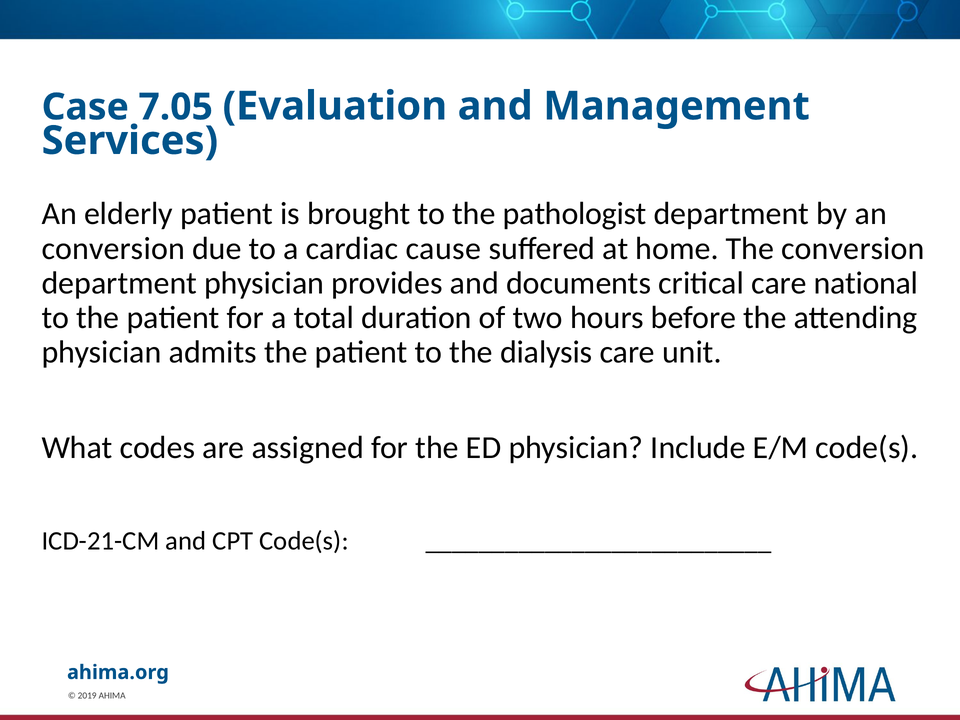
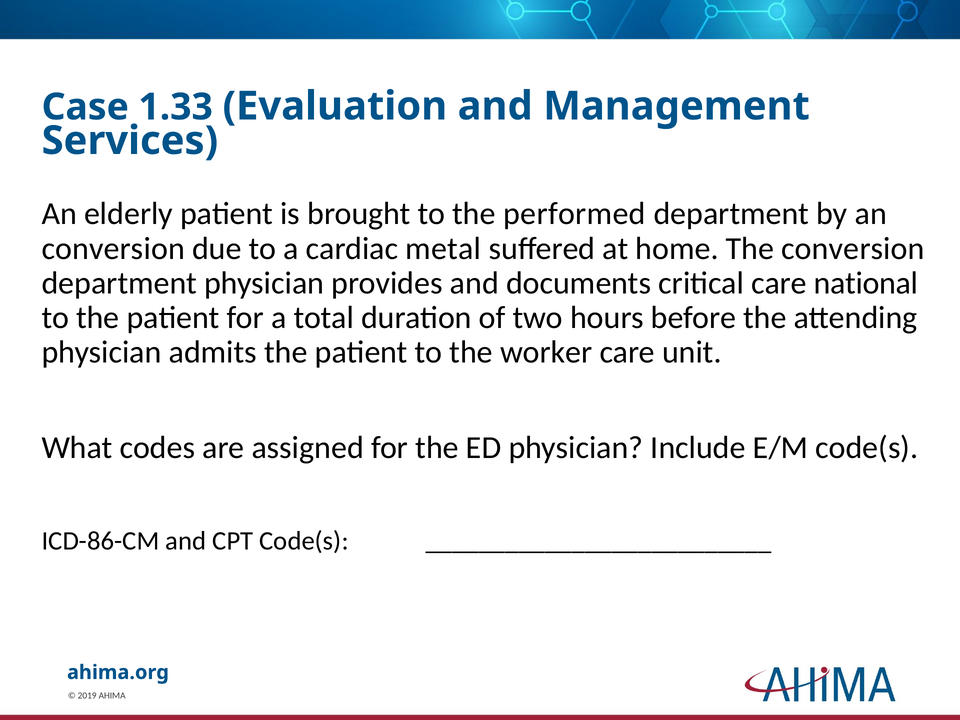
7.05: 7.05 -> 1.33 (176, 107)
pathologist: pathologist -> performed (574, 214)
cause: cause -> metal (443, 248)
dialysis: dialysis -> worker (546, 352)
ICD-21-CM: ICD-21-CM -> ICD-86-CM (100, 541)
